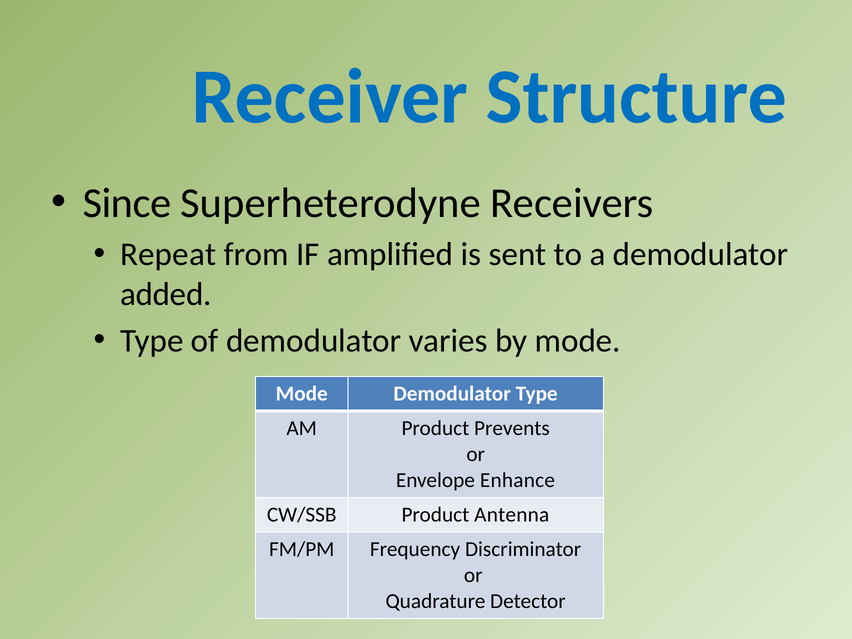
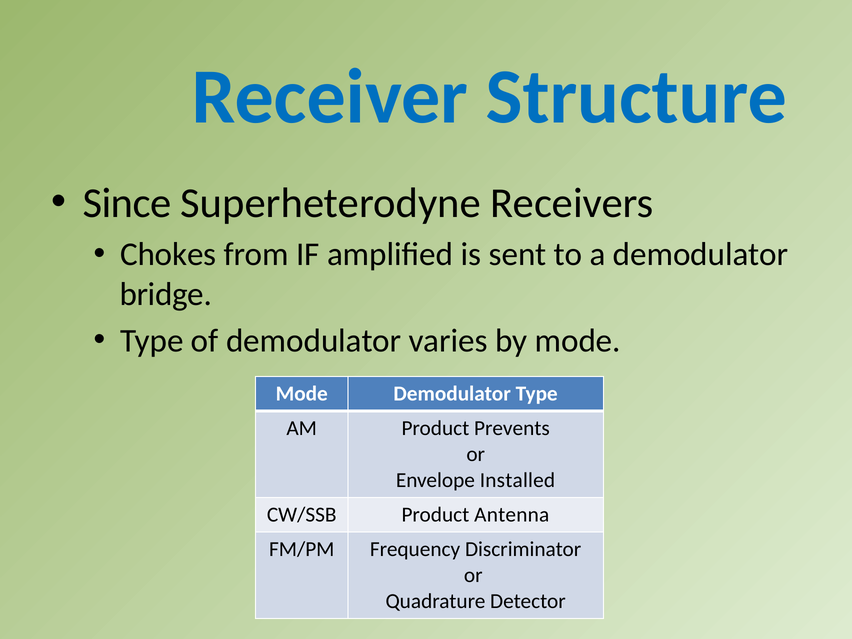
Repeat: Repeat -> Chokes (168, 255)
added: added -> bridge (166, 294)
Enhance: Enhance -> Installed (517, 480)
